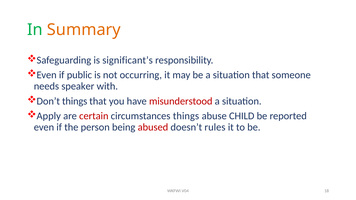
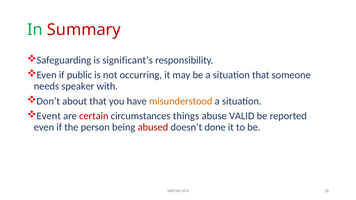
Summary colour: orange -> red (84, 30)
Don’t things: things -> about (75, 101)
misunderstood colour: red -> orange (181, 101)
Apply: Apply -> Event (49, 116)
CHILD: CHILD -> VALID (242, 116)
rules: rules -> done (215, 127)
